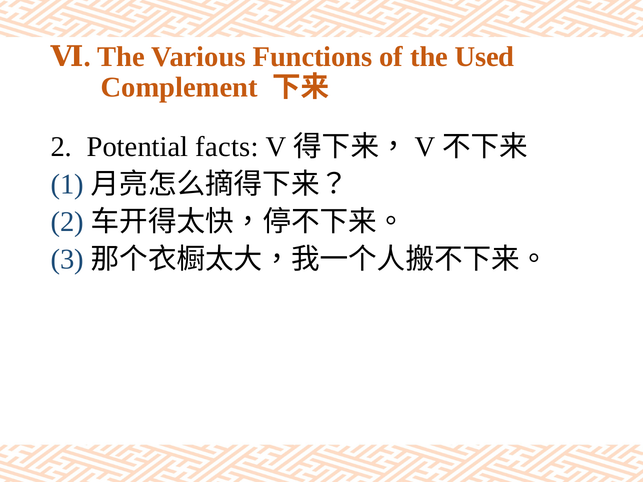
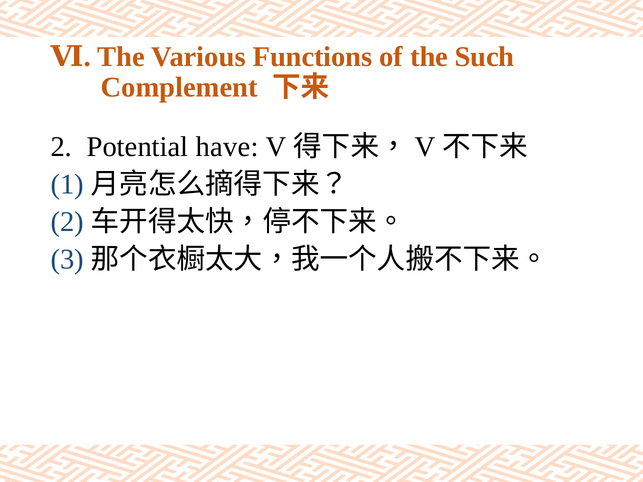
Used: Used -> Such (485, 57)
facts: facts -> have (227, 147)
